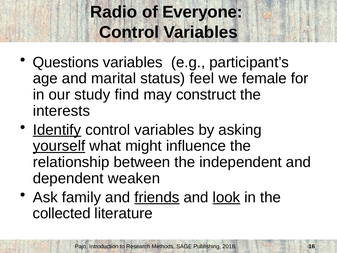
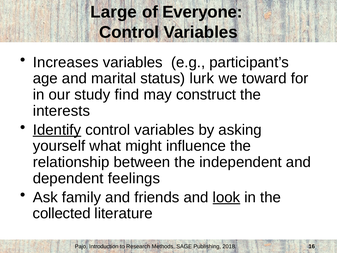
Radio: Radio -> Large (114, 12)
Questions: Questions -> Increases (66, 62)
feel: feel -> lurk (202, 78)
female: female -> toward (264, 78)
yourself underline: present -> none (59, 146)
weaken: weaken -> feelings (134, 178)
friends underline: present -> none (157, 197)
